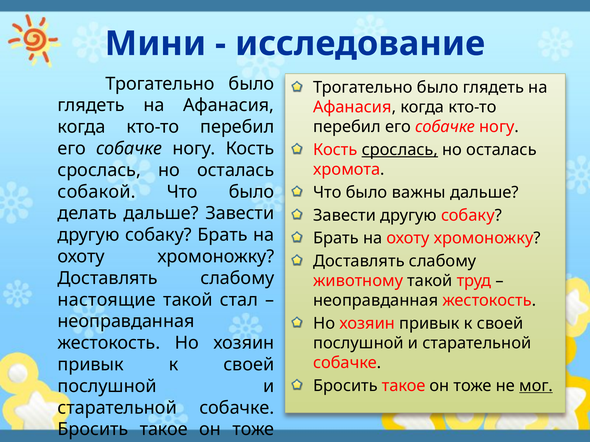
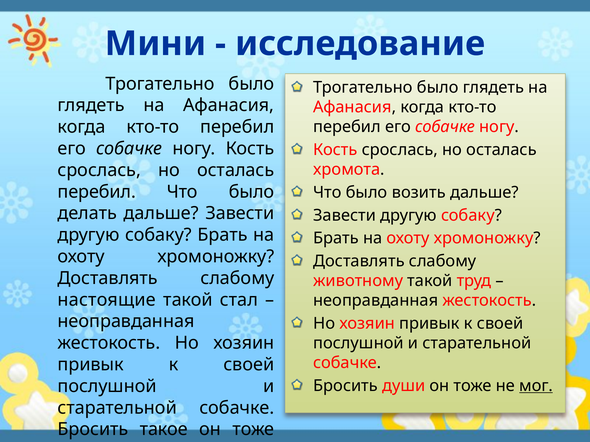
срослась underline: present -> none (400, 150)
собакой: собакой -> перебил (97, 192)
важны: важны -> возить (419, 193)
такое: такое -> души (404, 386)
